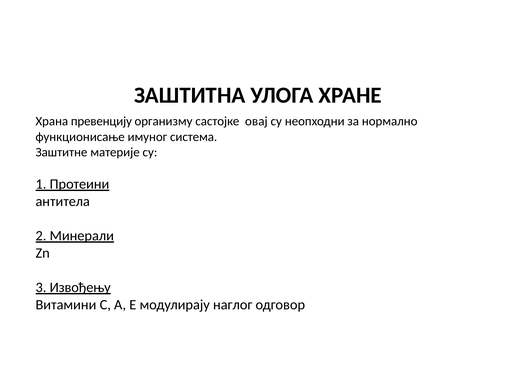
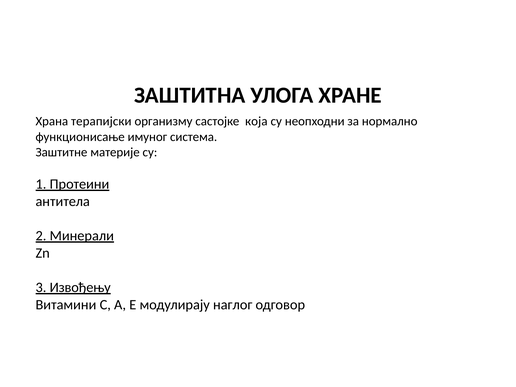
превенцију: превенцију -> терапијски (101, 121)
овај: овај -> која (256, 121)
